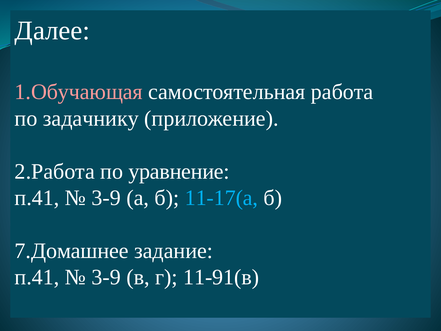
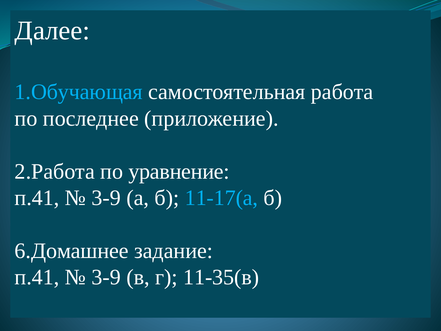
1.Обучающая colour: pink -> light blue (79, 92)
задачнику: задачнику -> последнее (91, 118)
7.Домашнее: 7.Домашнее -> 6.Домашнее (72, 251)
11-91(в: 11-91(в -> 11-35(в (221, 277)
